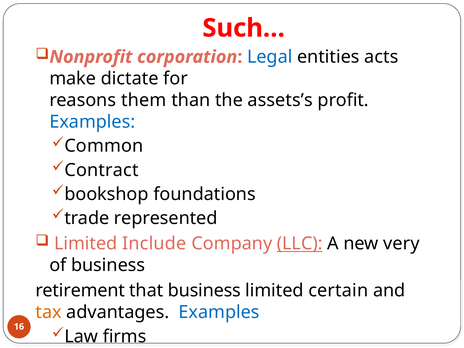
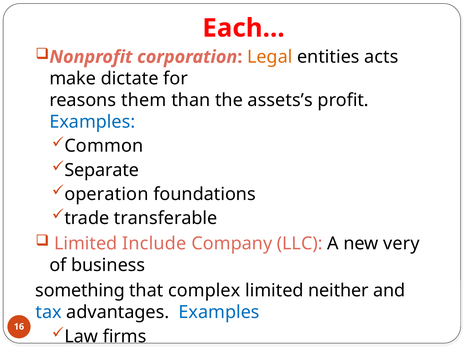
Such…: Such… -> Each… (244, 28)
Legal colour: blue -> orange (270, 57)
Contract: Contract -> Separate (102, 170)
bookshop: bookshop -> operation (106, 194)
represented: represented -> transferable (166, 218)
LLC underline: present -> none (300, 244)
retirement: retirement -> something (80, 291)
that business: business -> complex (204, 291)
certain: certain -> neither (338, 291)
tax colour: orange -> blue (49, 312)
